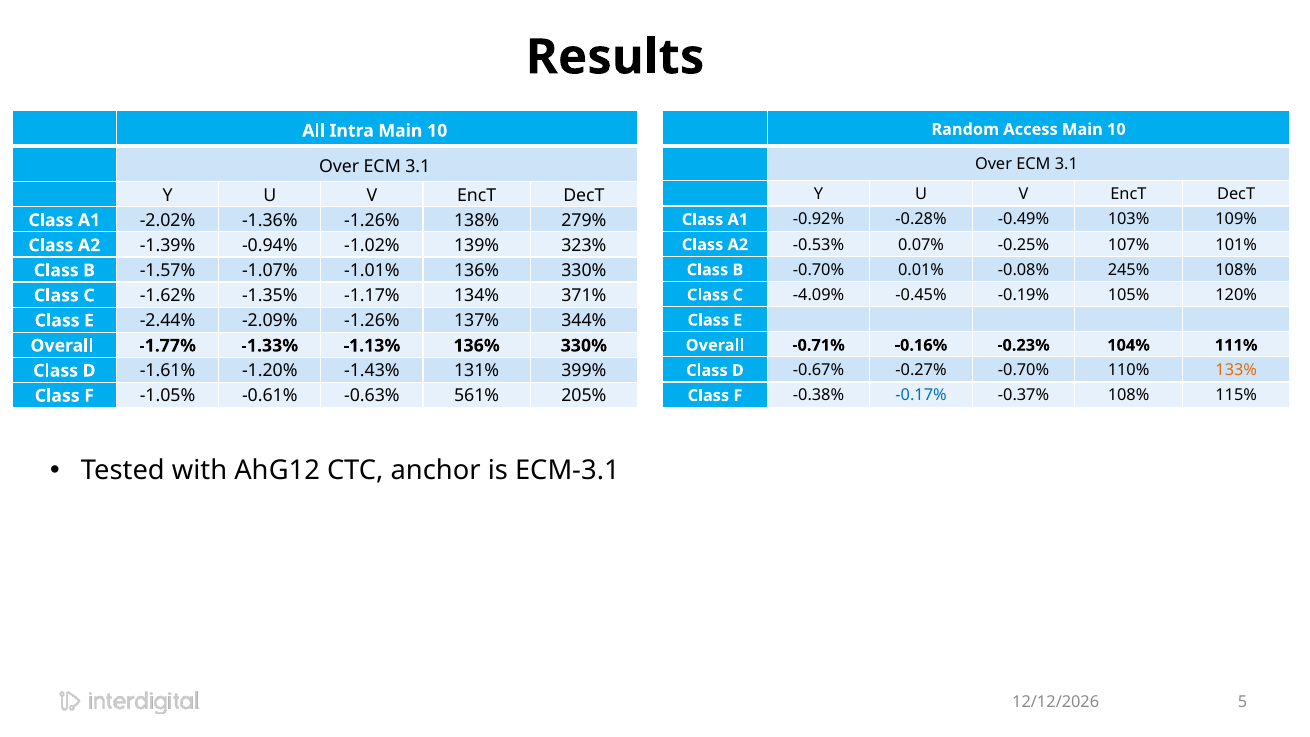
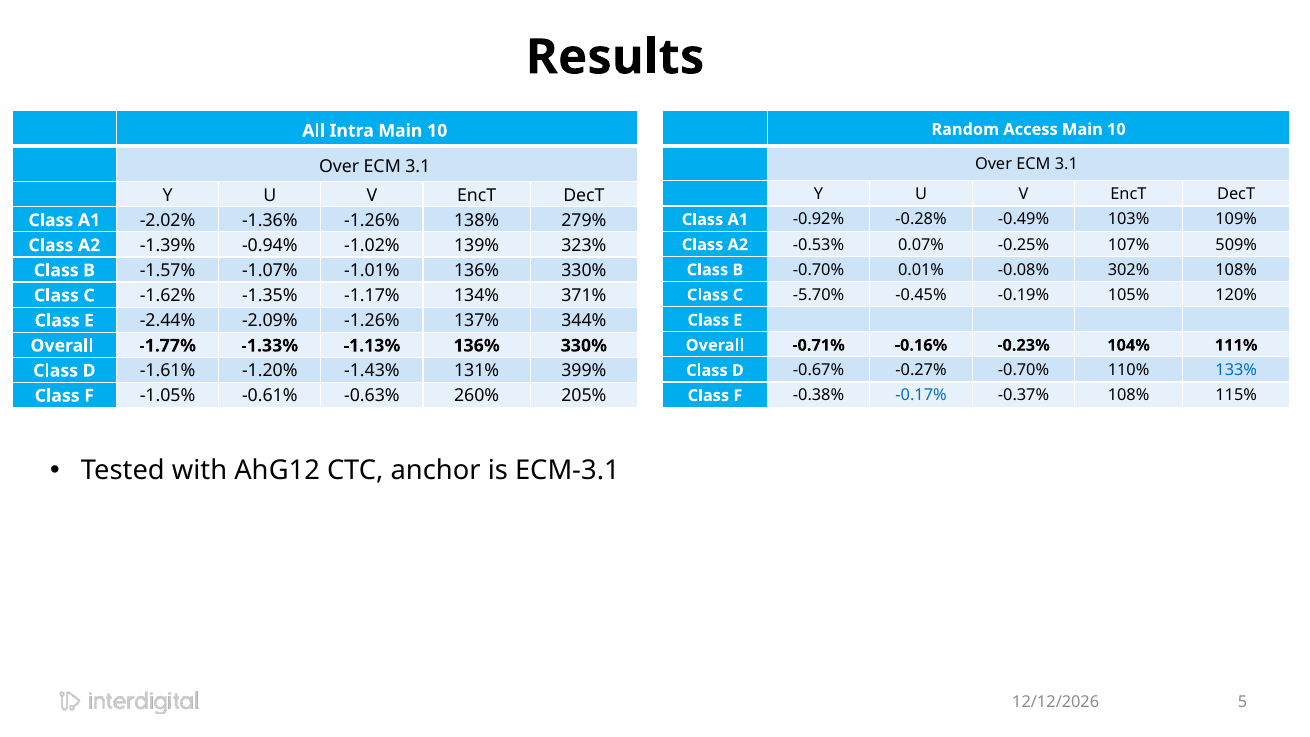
101%: 101% -> 509% (1236, 245)
245%: 245% -> 302% (1129, 270)
-4.09%: -4.09% -> -5.70% (819, 295)
133% colour: orange -> blue (1236, 370)
561%: 561% -> 260% (477, 396)
